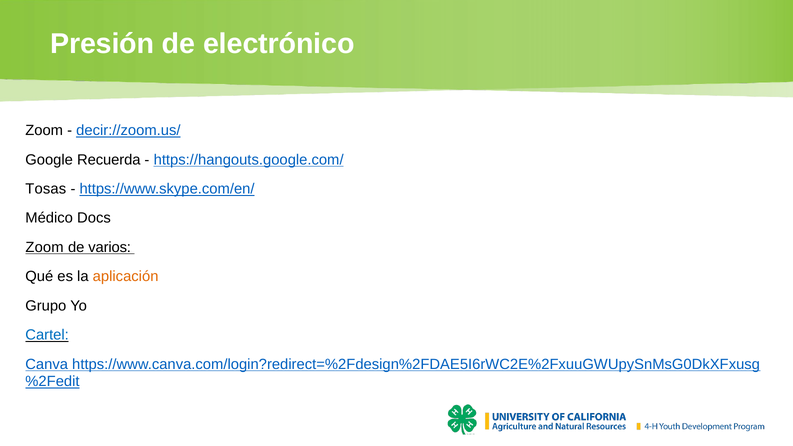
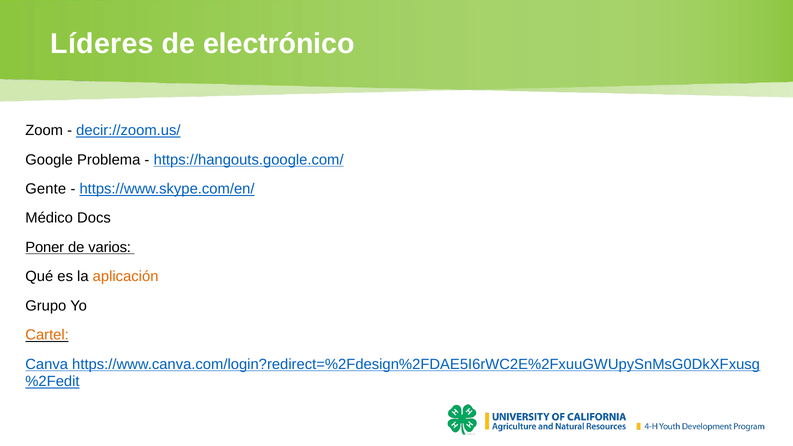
Presión: Presión -> Líderes (102, 44)
Recuerda: Recuerda -> Problema (109, 160)
Tosas: Tosas -> Gente (46, 189)
Zoom: Zoom -> Poner (45, 247)
Cartel colour: blue -> orange (47, 335)
